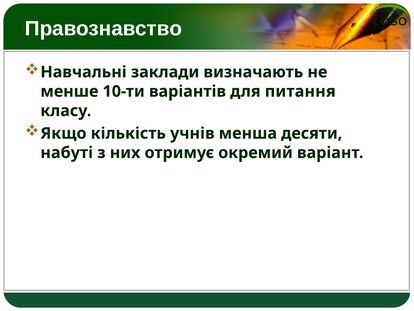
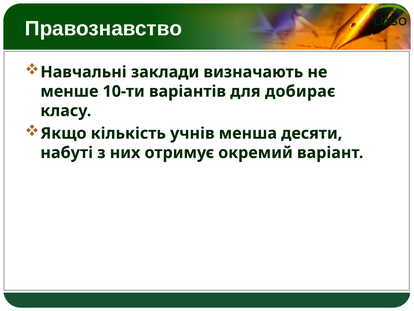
питання: питання -> добирає (300, 91)
